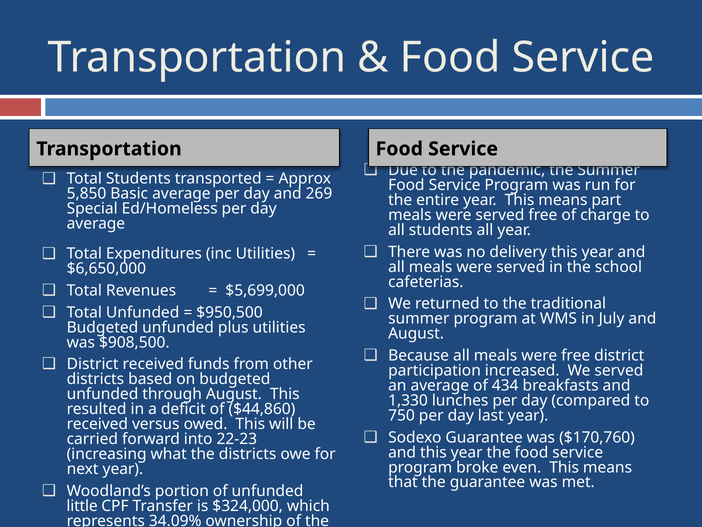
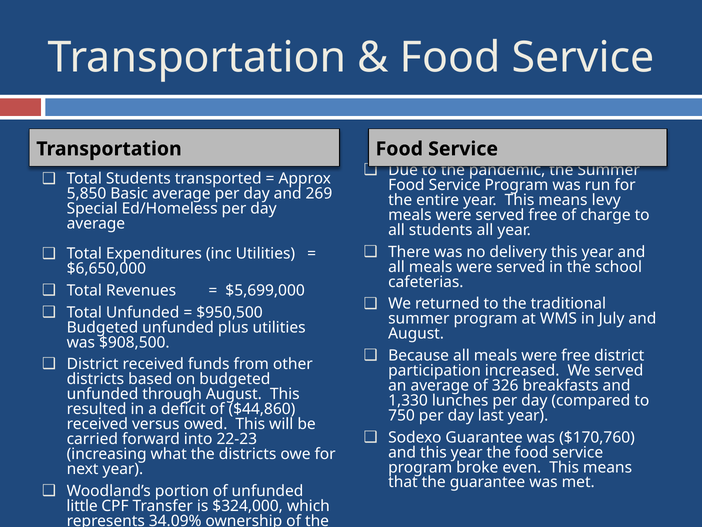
part: part -> levy (606, 200)
434: 434 -> 326 (505, 385)
